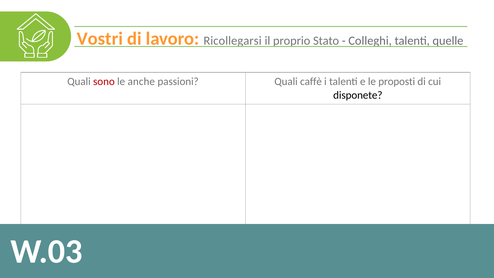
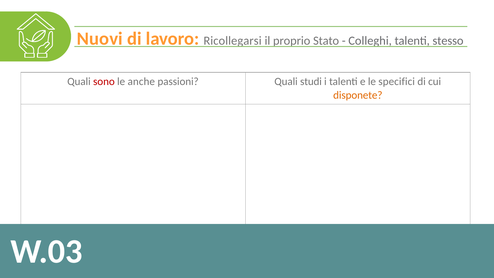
Vostri: Vostri -> Nuovi (100, 39)
quelle: quelle -> stesso (448, 41)
caffè: caffè -> studi (311, 82)
proposti: proposti -> specifici (397, 82)
disponete colour: black -> orange (358, 95)
